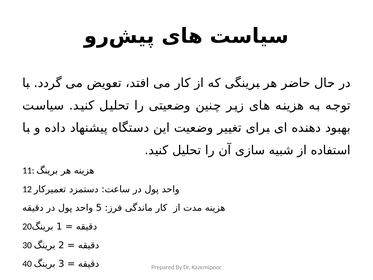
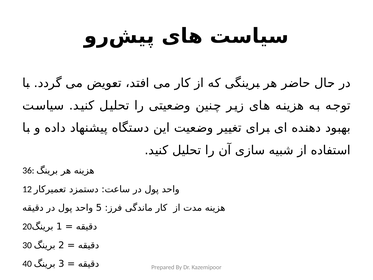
11: 11 -> 36 (28, 170)
